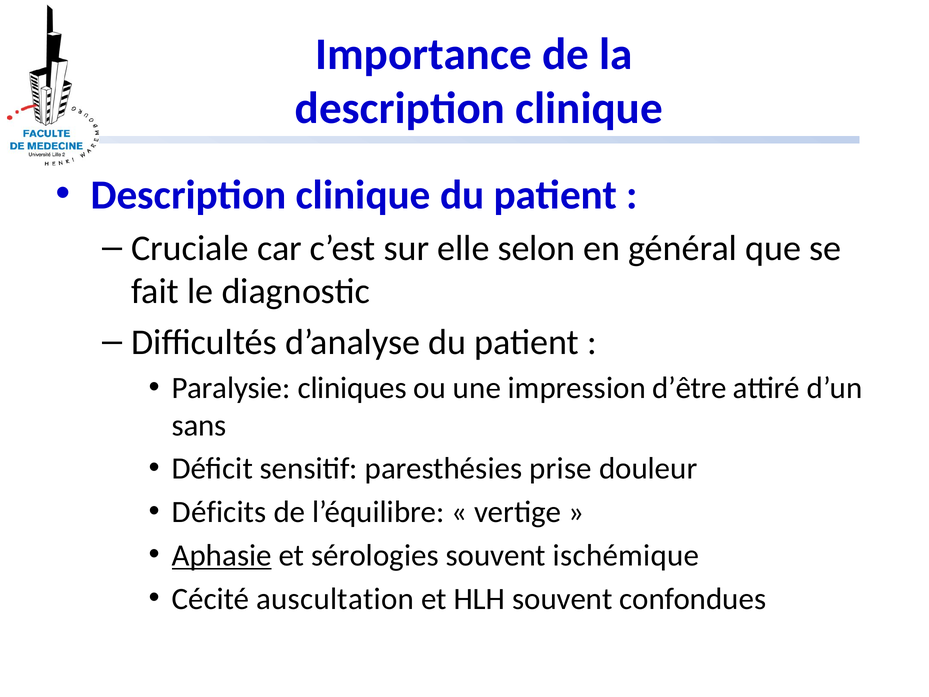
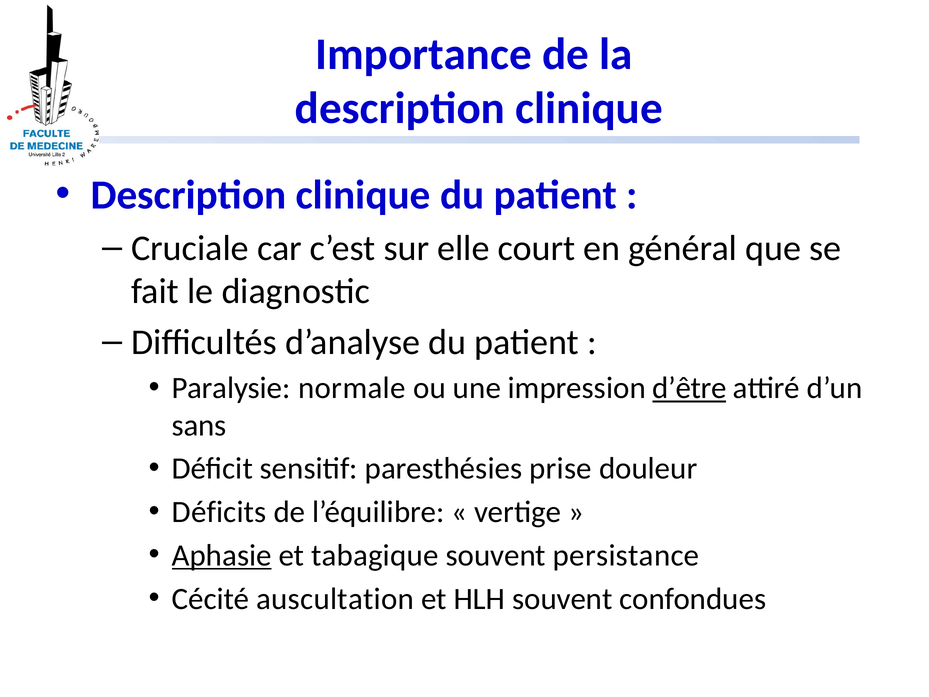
selon: selon -> court (536, 248)
cliniques: cliniques -> normale (352, 388)
d’être underline: none -> present (689, 388)
sérologies: sérologies -> tabagique (375, 555)
ischémique: ischémique -> persistance (626, 555)
